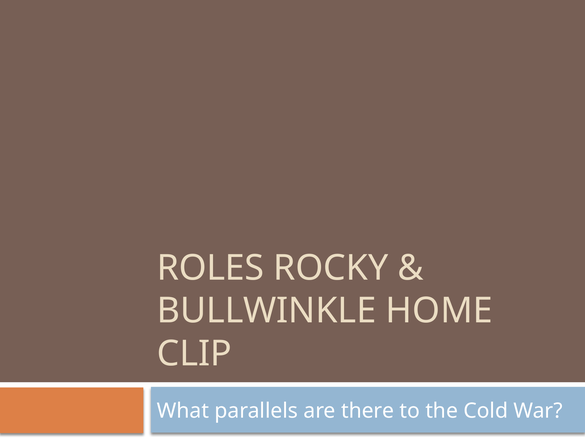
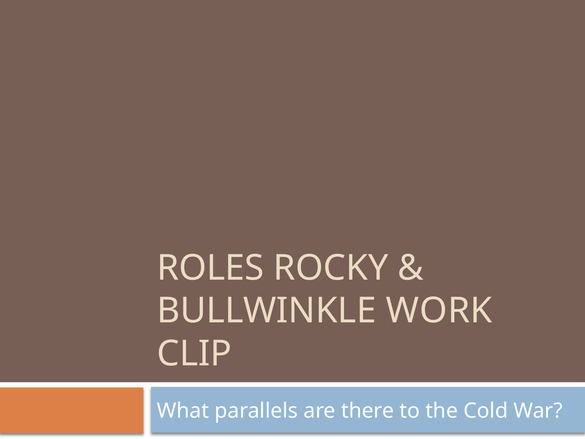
HOME: HOME -> WORK (439, 311)
